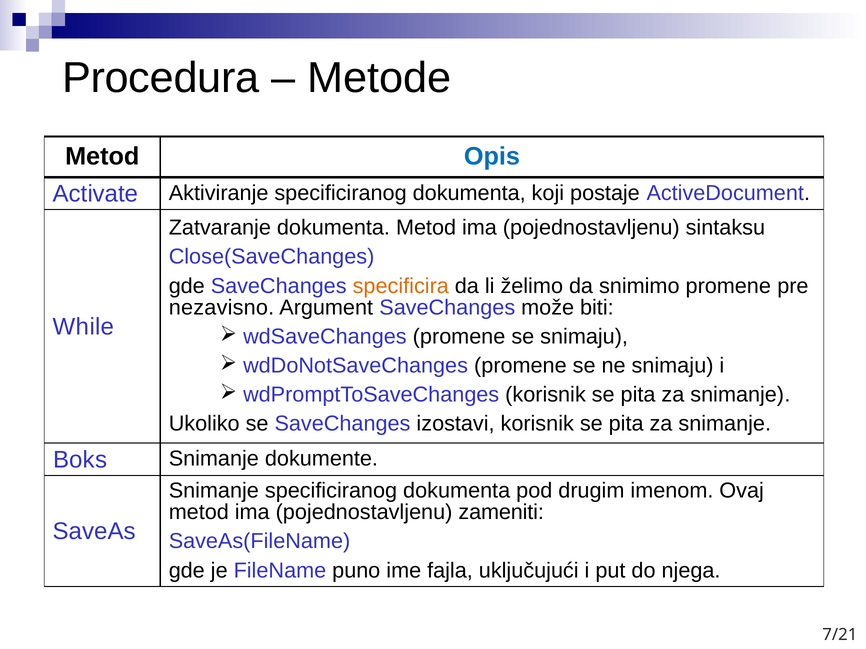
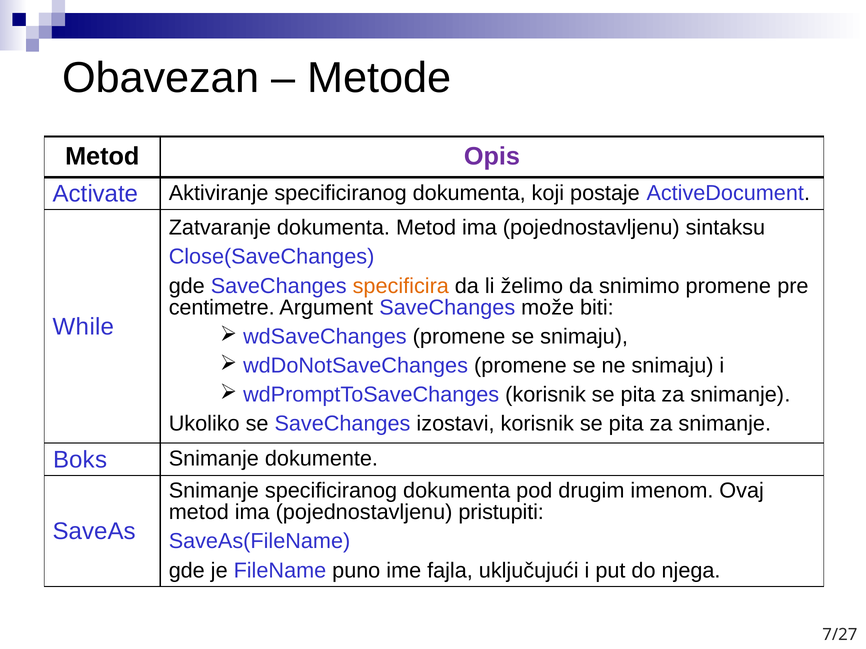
Procedura: Procedura -> Obavezan (161, 78)
Opis colour: blue -> purple (492, 156)
nezavisno: nezavisno -> centimetre (222, 308)
zameniti: zameniti -> pristupiti (501, 513)
7/21: 7/21 -> 7/27 (840, 635)
